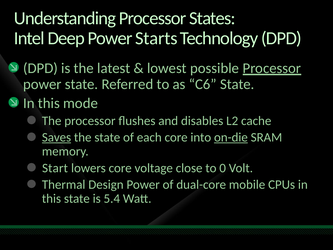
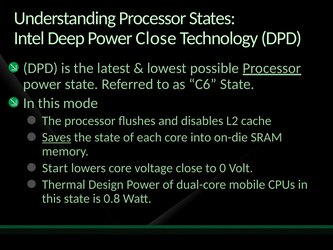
Power Starts: Starts -> Close (156, 38)
on-die underline: present -> none (231, 137)
5.4: 5.4 -> 0.8 (112, 198)
